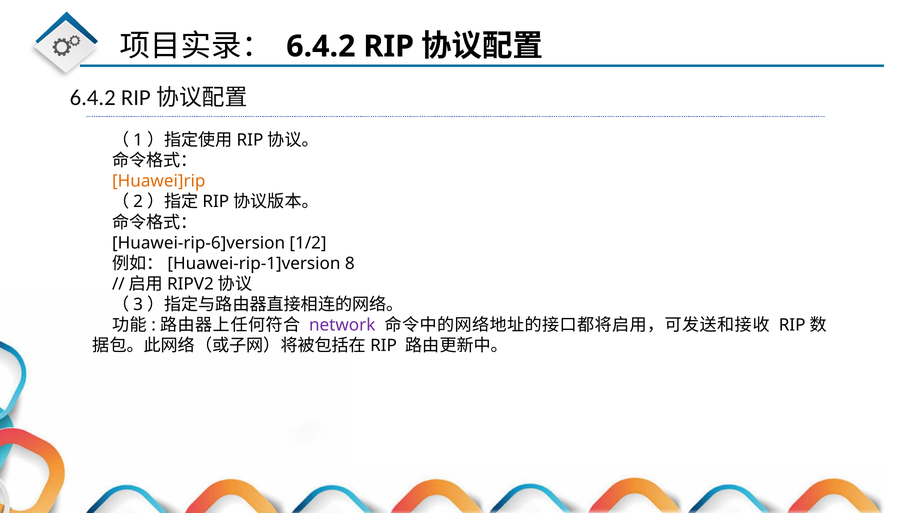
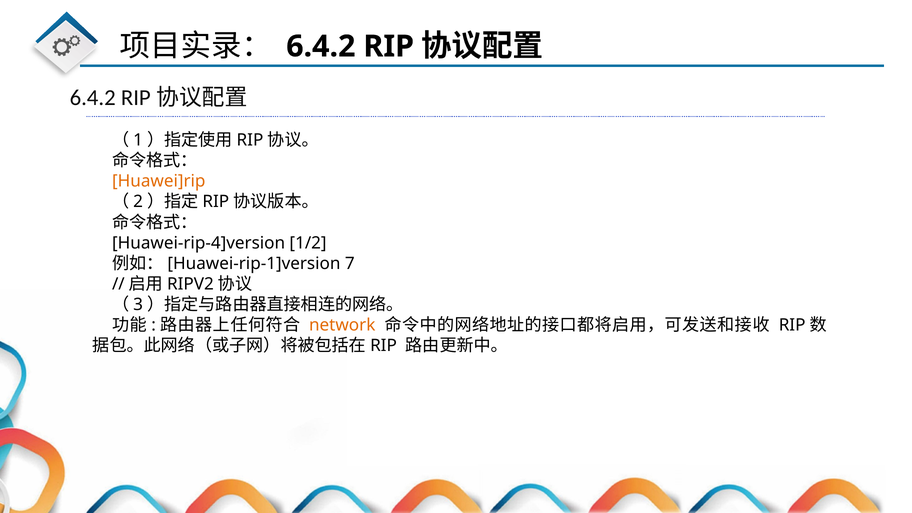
Huawei-rip-6]version: Huawei-rip-6]version -> Huawei-rip-4]version (199, 243)
8: 8 -> 7 (350, 263)
network colour: purple -> orange (342, 325)
